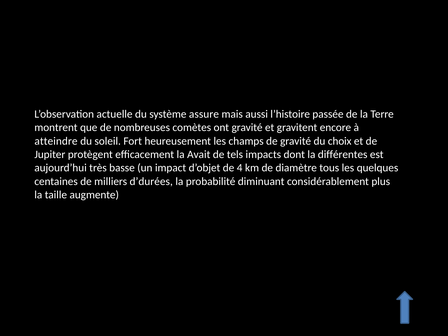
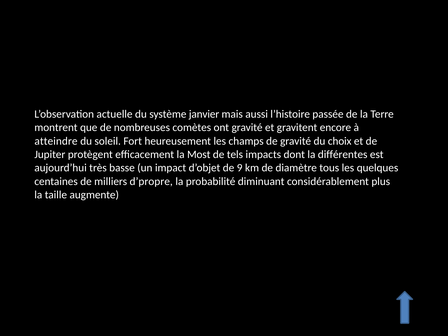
assure: assure -> janvier (204, 114)
Avait: Avait -> Most (199, 155)
4: 4 -> 9 (240, 168)
d’durées: d’durées -> d’propre (151, 181)
